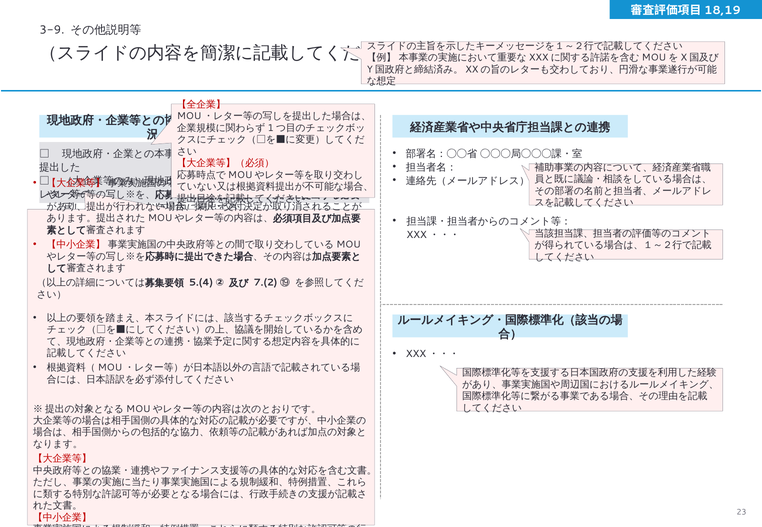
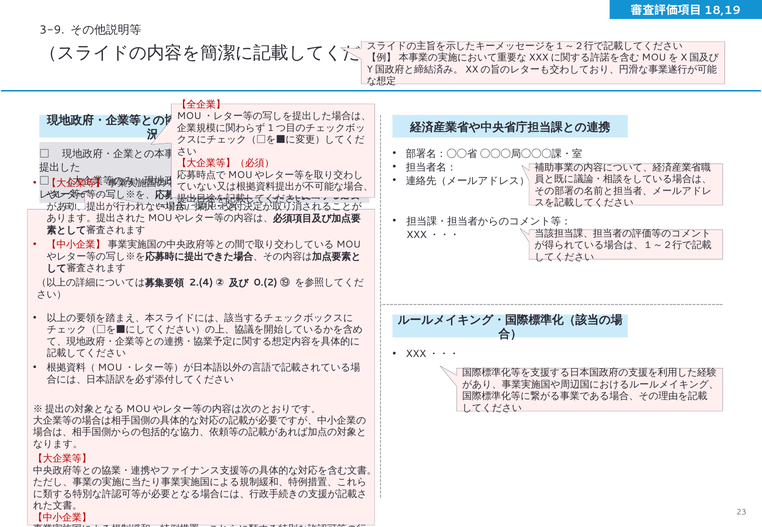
5.(4: 5.(4 -> 2.(4 (201, 283)
7.(2: 7.(2 -> 0.(2 (266, 283)
